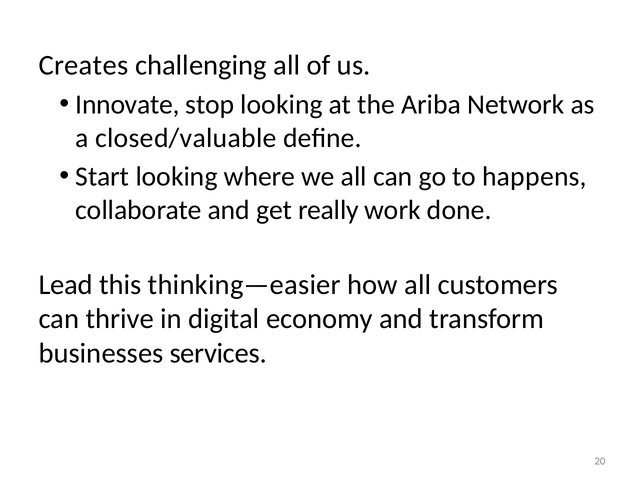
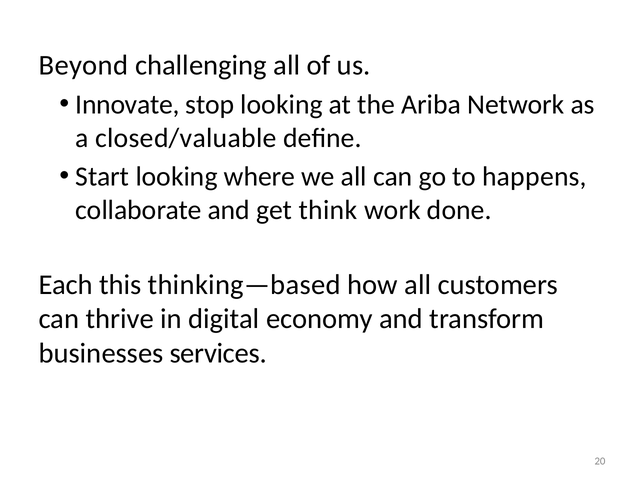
Creates: Creates -> Beyond (83, 66)
really: really -> think (328, 210)
Lead: Lead -> Each (66, 285)
thinking—easier: thinking—easier -> thinking—based (244, 285)
